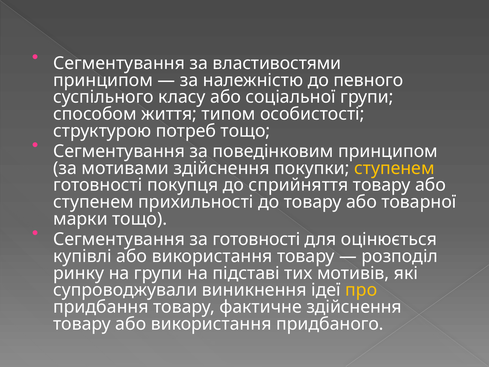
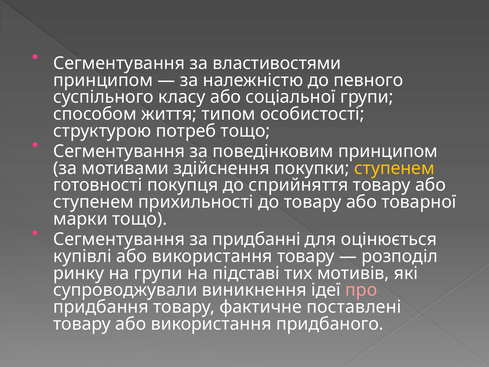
за готовності: готовності -> придбанні (256, 239)
про colour: yellow -> pink (361, 290)
фактичне здійснення: здійснення -> поставлені (354, 307)
